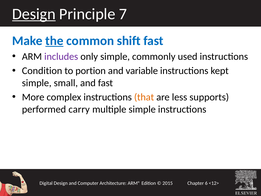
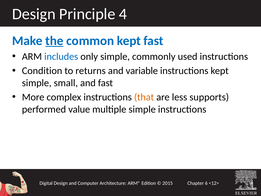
Design underline: present -> none (34, 14)
7: 7 -> 4 (123, 14)
common shift: shift -> kept (129, 41)
includes colour: purple -> blue (61, 57)
portion: portion -> returns (91, 71)
carry: carry -> value (79, 109)
